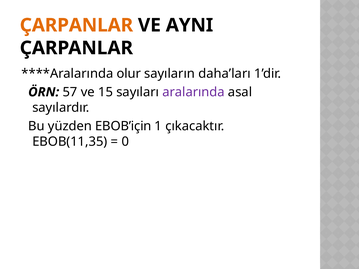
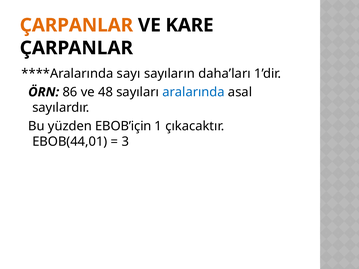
AYNI: AYNI -> KARE (190, 25)
olur: olur -> sayı (129, 74)
57: 57 -> 86 (70, 92)
15: 15 -> 48 (106, 92)
aralarında colour: purple -> blue (194, 92)
EBOB(11,35: EBOB(11,35 -> EBOB(44,01 (70, 142)
0: 0 -> 3 (125, 142)
